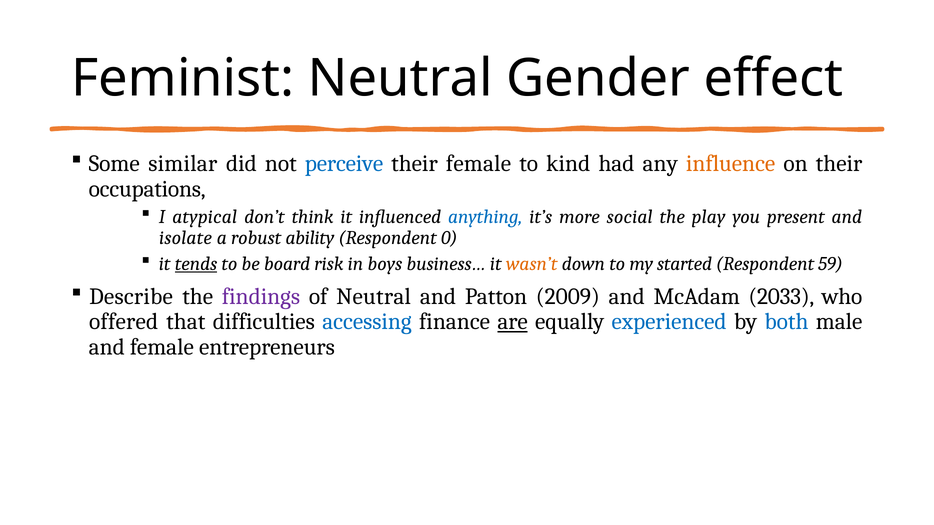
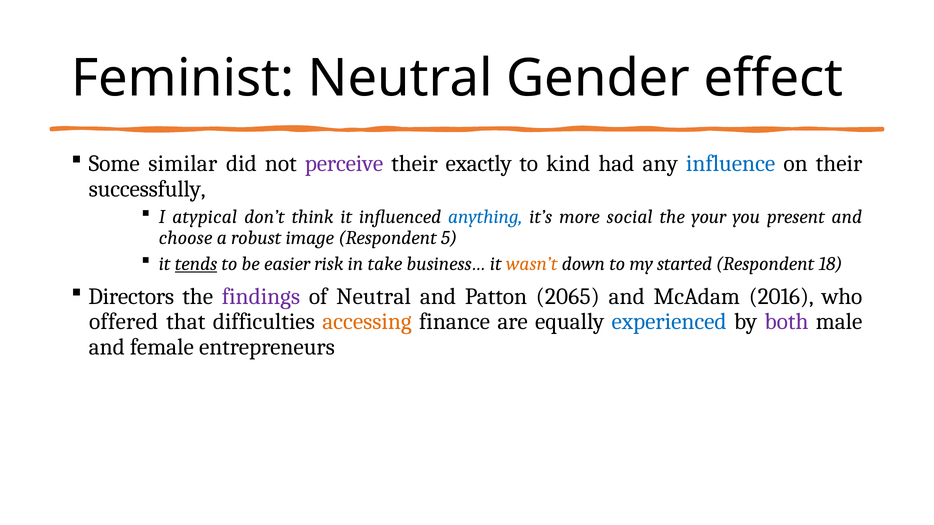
perceive colour: blue -> purple (344, 164)
their female: female -> exactly (479, 164)
influence colour: orange -> blue (731, 164)
occupations: occupations -> successfully (147, 189)
play: play -> your (709, 217)
isolate: isolate -> choose (186, 238)
ability: ability -> image (310, 238)
0: 0 -> 5 (449, 238)
board: board -> easier (287, 264)
boys: boys -> take (385, 264)
59: 59 -> 18 (831, 264)
Describe: Describe -> Directors (131, 297)
2009: 2009 -> 2065 (568, 297)
2033: 2033 -> 2016 (781, 297)
accessing colour: blue -> orange (367, 322)
are underline: present -> none (513, 322)
both colour: blue -> purple (786, 322)
